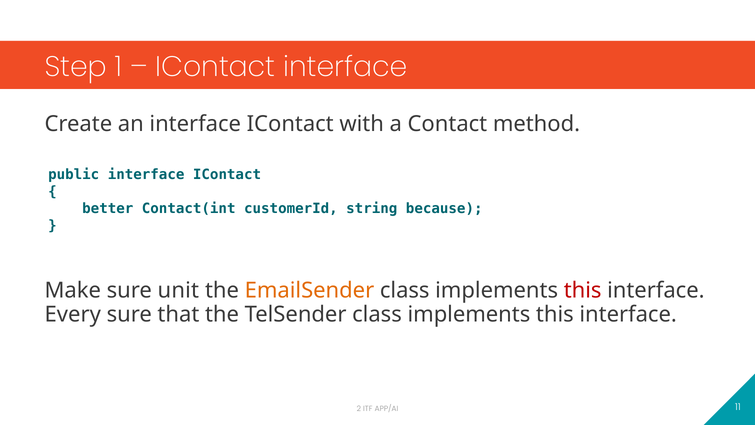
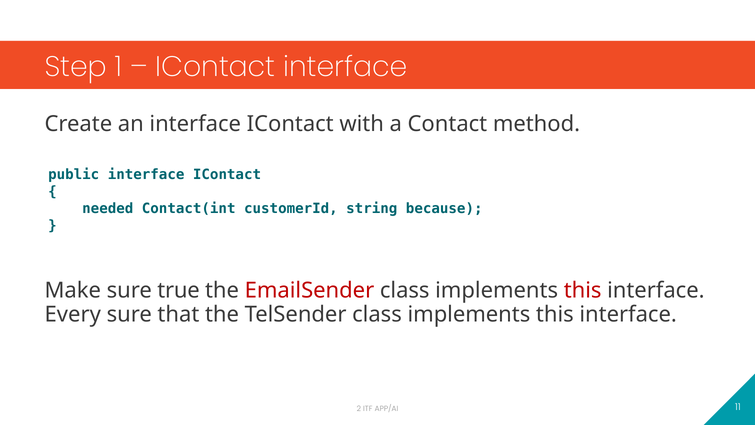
better: better -> needed (108, 208)
unit: unit -> true (179, 290)
EmailSender colour: orange -> red (309, 290)
